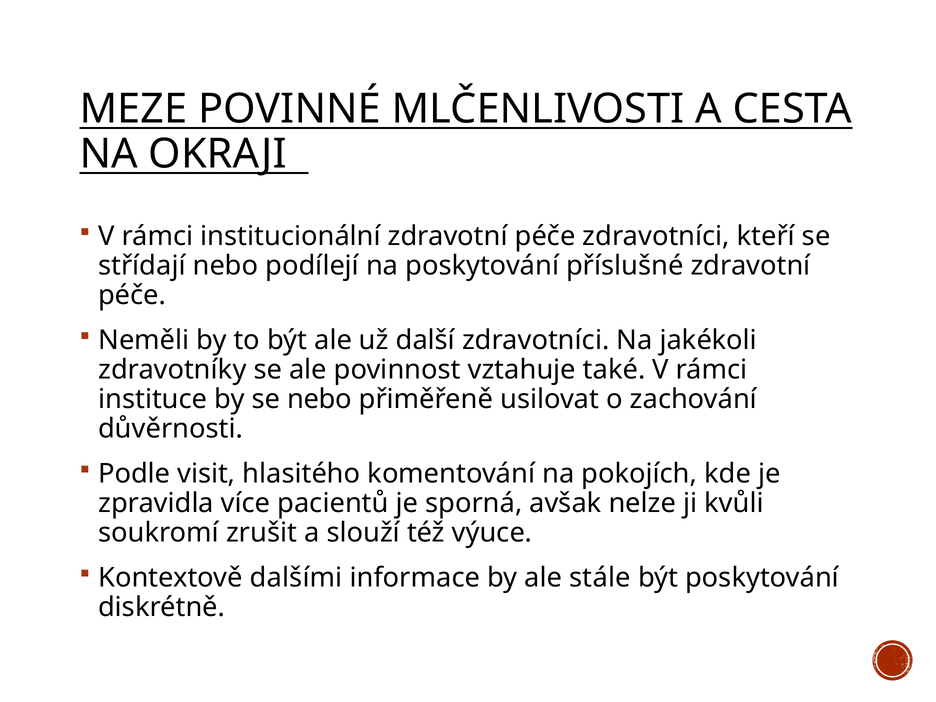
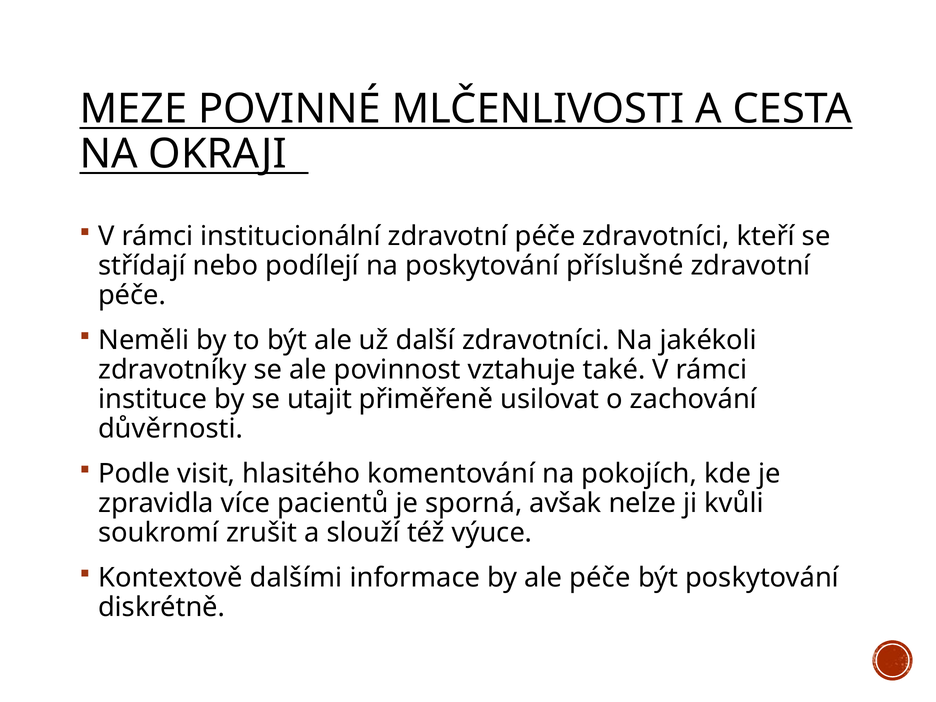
se nebo: nebo -> utajit (320, 399)
ale stále: stále -> péče (600, 578)
